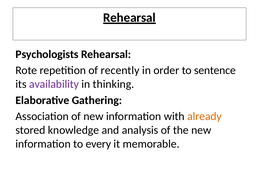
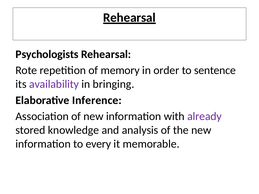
recently: recently -> memory (120, 70)
thinking: thinking -> bringing (114, 84)
Gathering: Gathering -> Inference (97, 100)
already colour: orange -> purple (205, 117)
